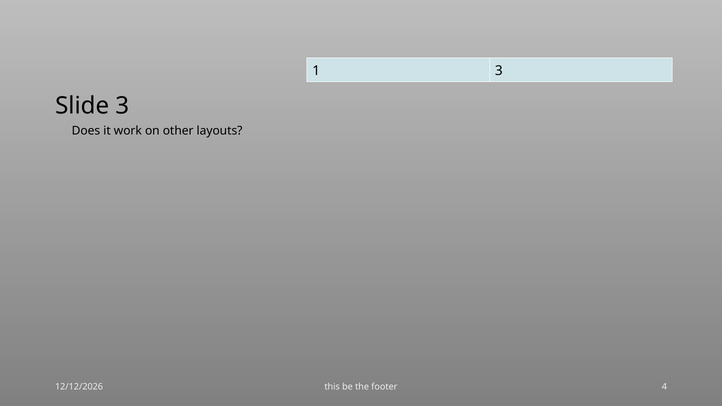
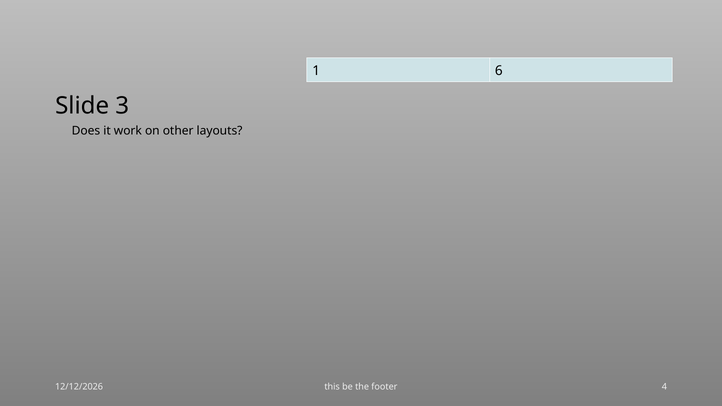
1 3: 3 -> 6 (499, 71)
